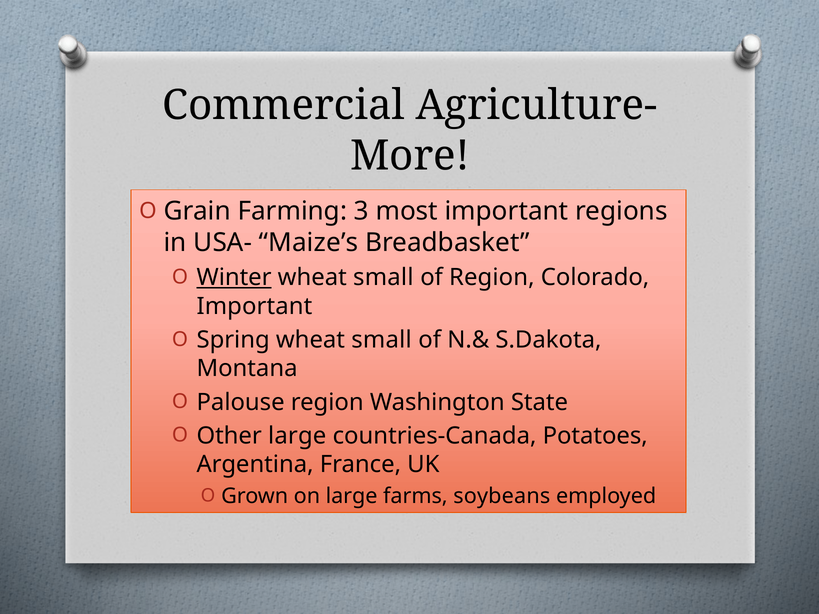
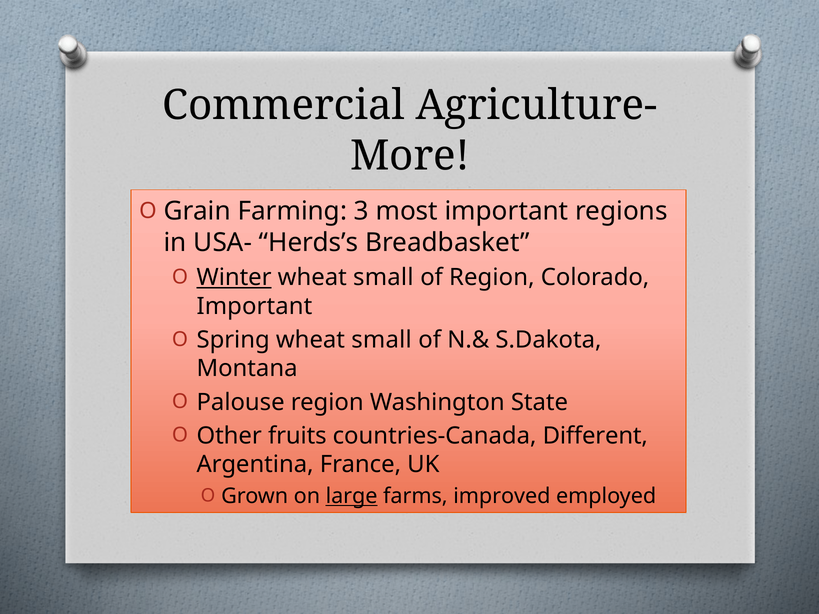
Maize’s: Maize’s -> Herds’s (309, 243)
Other large: large -> fruits (297, 436)
Potatoes: Potatoes -> Different (595, 436)
large underline: none -> present (352, 496)
soybeans: soybeans -> improved (502, 496)
